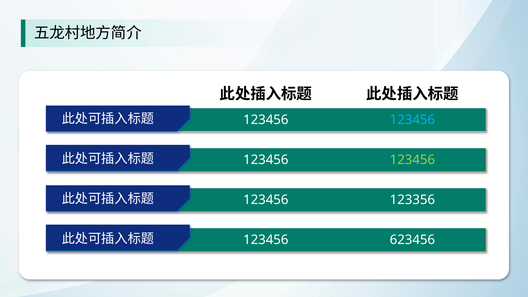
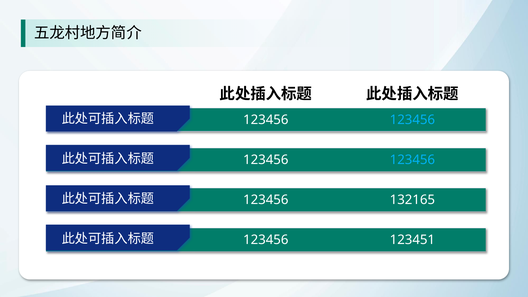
123456 colour: light green -> light blue (412, 160)
123356: 123356 -> 132165 (412, 200)
623456: 623456 -> 123451 (412, 240)
